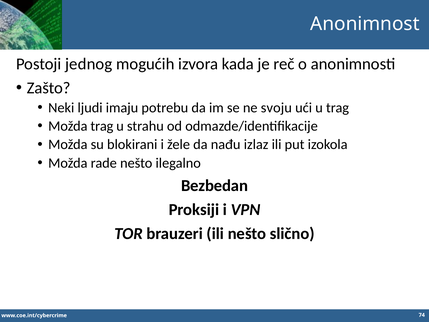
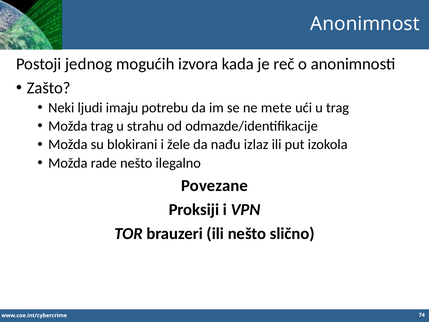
svoju: svoju -> mete (276, 108)
Bezbedan: Bezbedan -> Povezane (214, 186)
